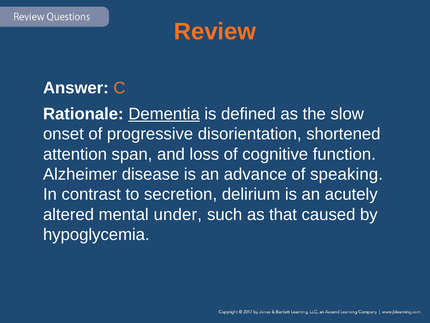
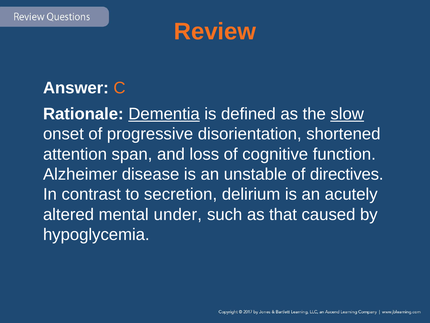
slow underline: none -> present (347, 114)
advance: advance -> unstable (255, 174)
speaking: speaking -> directives (347, 174)
